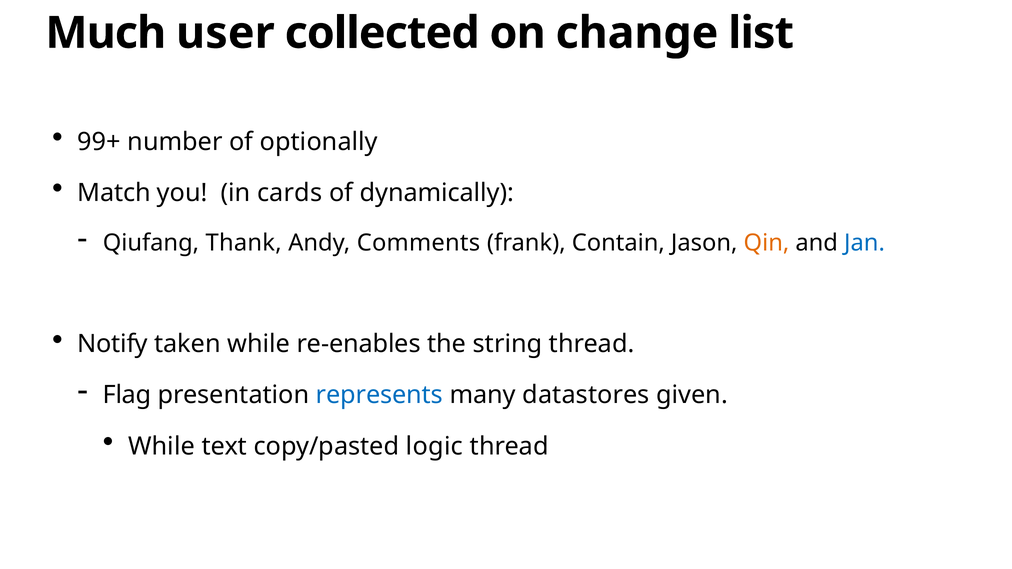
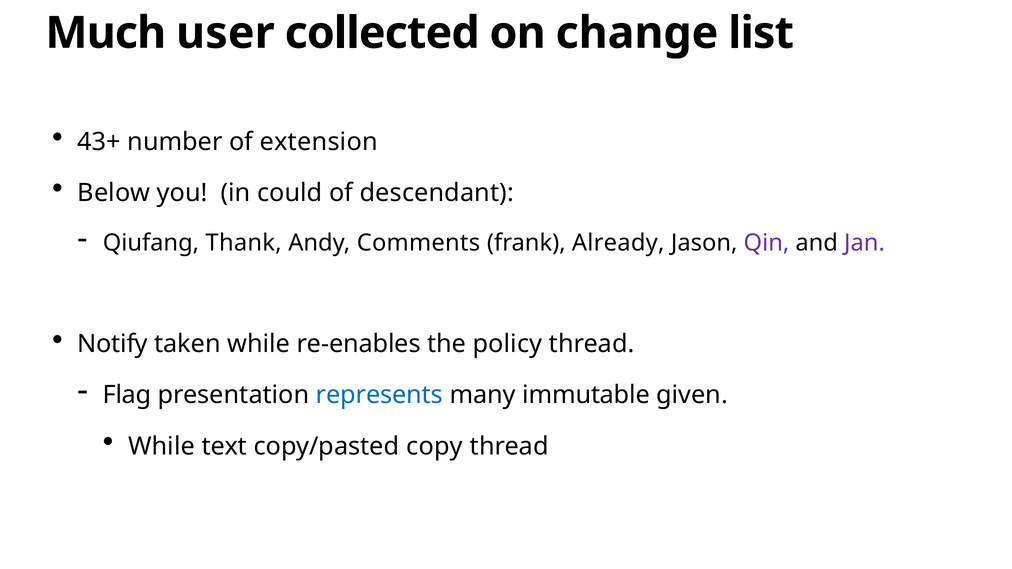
99+: 99+ -> 43+ (99, 142)
optionally: optionally -> extension (319, 142)
Match: Match -> Below (114, 193)
cards: cards -> could (290, 193)
dynamically: dynamically -> descendant (437, 193)
Contain: Contain -> Already (618, 243)
Qin colour: orange -> purple (766, 243)
Jan colour: blue -> purple (864, 243)
string: string -> policy (507, 344)
datastores: datastores -> immutable (586, 395)
logic: logic -> copy (434, 446)
